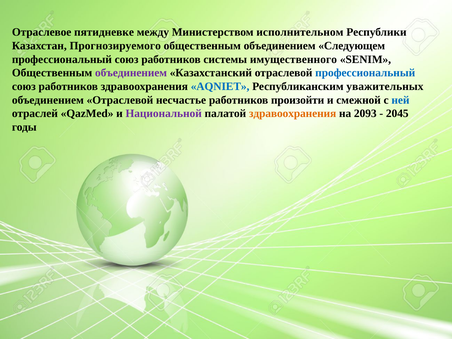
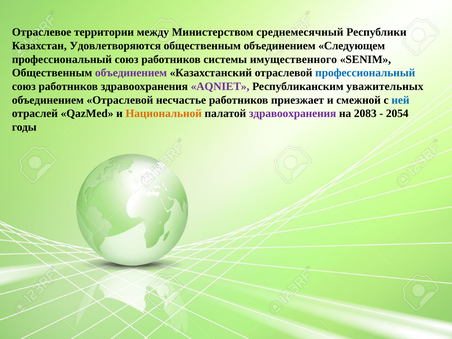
пятидневке: пятидневке -> территории (104, 32)
исполнительном: исполнительном -> среднемесячный (300, 32)
Прогнозируемого: Прогнозируемого -> Удовлетворяются (115, 46)
AQNIET colour: blue -> purple (220, 86)
произойти: произойти -> приезжает (298, 100)
Национальной colour: purple -> orange (164, 114)
здравоохранения colour: orange -> purple (293, 114)
2093: 2093 -> 2083 (365, 114)
2045: 2045 -> 2054 (397, 114)
